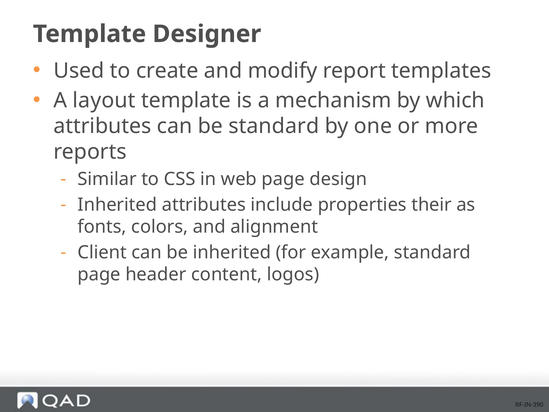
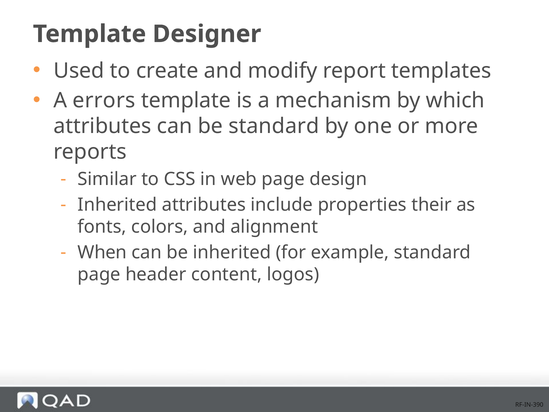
layout: layout -> errors (104, 101)
Client: Client -> When (102, 252)
